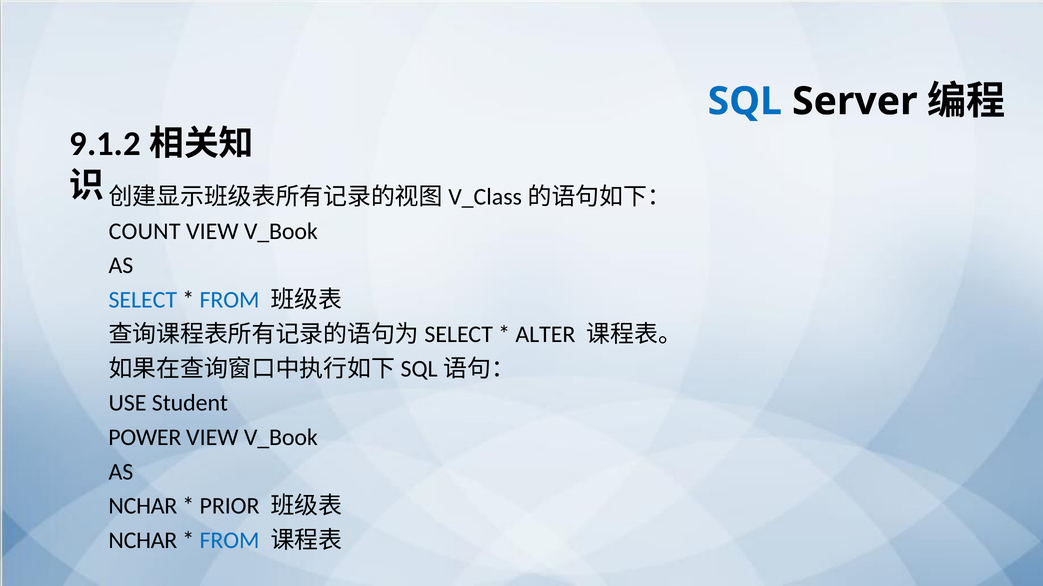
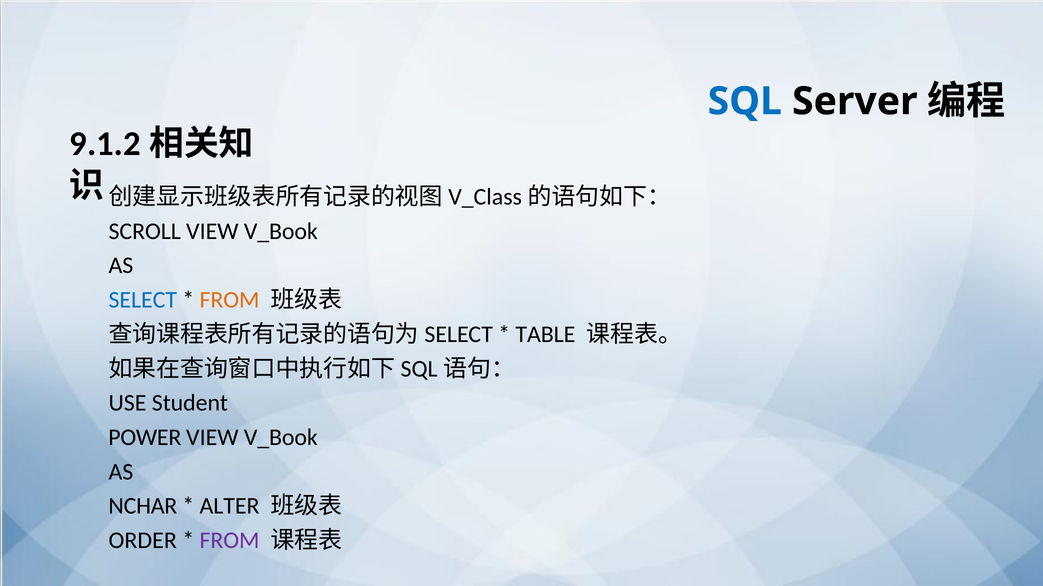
COUNT: COUNT -> SCROLL (145, 231)
FROM colour: blue -> orange (230, 300)
ALTER: ALTER -> TABLE (545, 335)
PRIOR: PRIOR -> ALTER (230, 507)
NCHAR: NCHAR -> ORDER (143, 541)
FROM colour: blue -> purple (230, 541)
